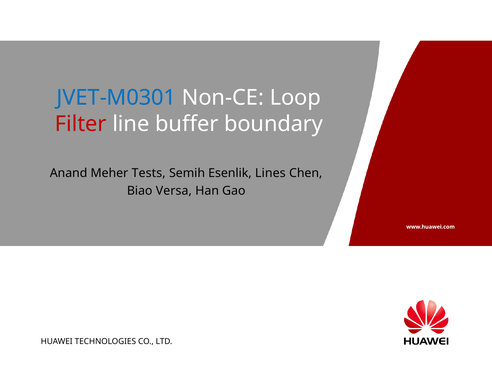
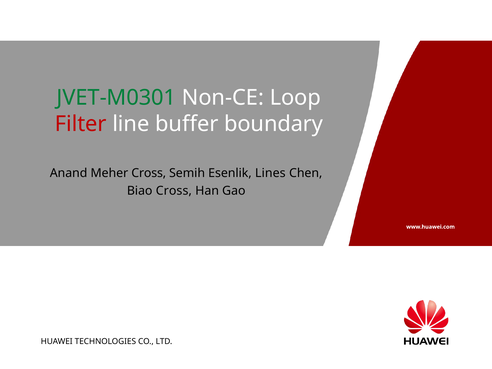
JVET-M0301 colour: blue -> green (116, 98)
Meher Tests: Tests -> Cross (149, 173)
Biao Versa: Versa -> Cross (174, 191)
